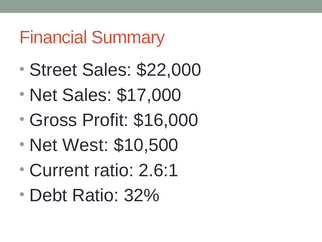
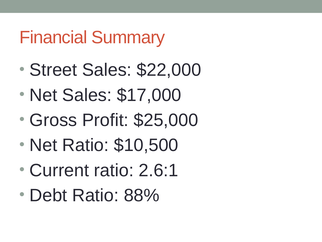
$16,000: $16,000 -> $25,000 (166, 120)
Net West: West -> Ratio (86, 145)
32%: 32% -> 88% (142, 195)
